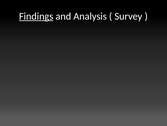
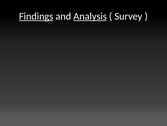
Analysis underline: none -> present (90, 16)
